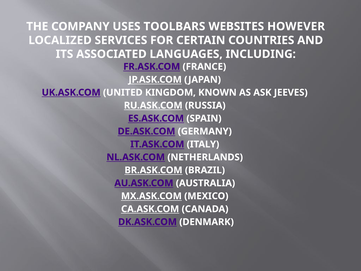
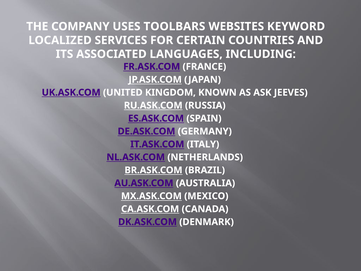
HOWEVER: HOWEVER -> KEYWORD (296, 26)
